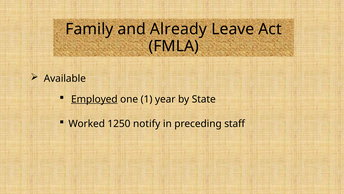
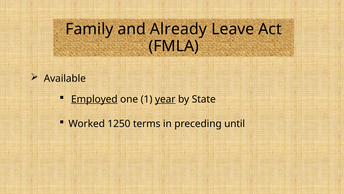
year underline: none -> present (165, 99)
notify: notify -> terms (147, 123)
staff: staff -> until (235, 123)
